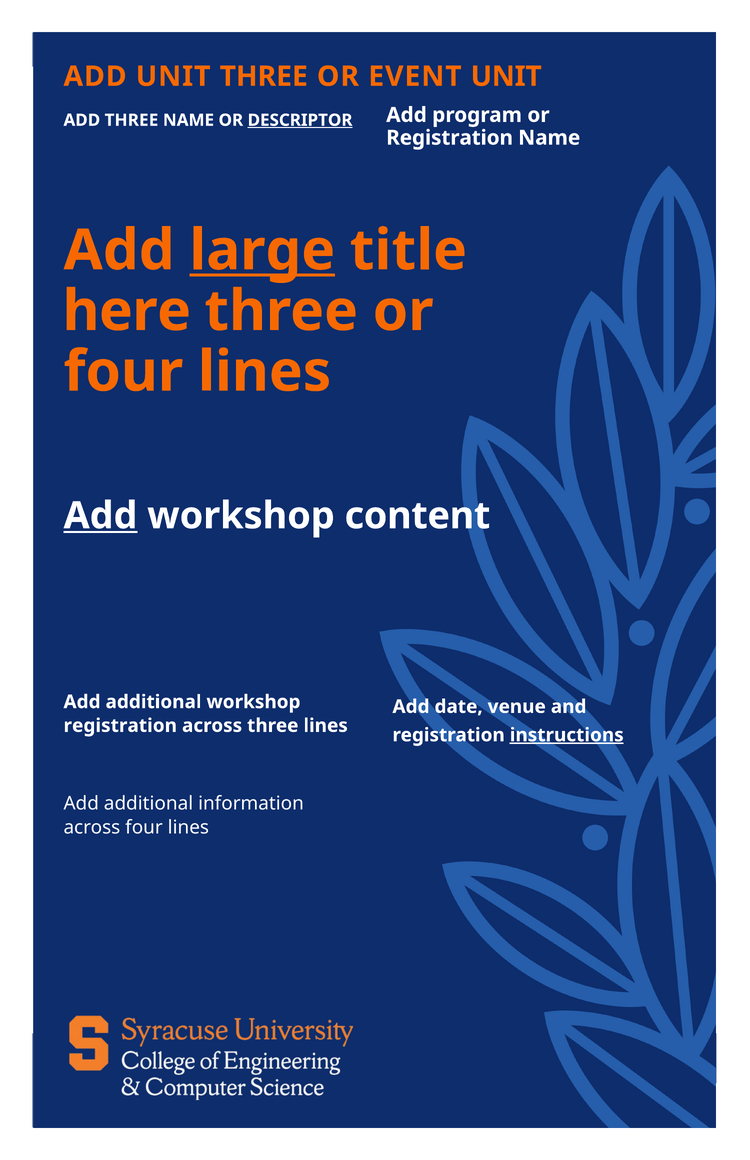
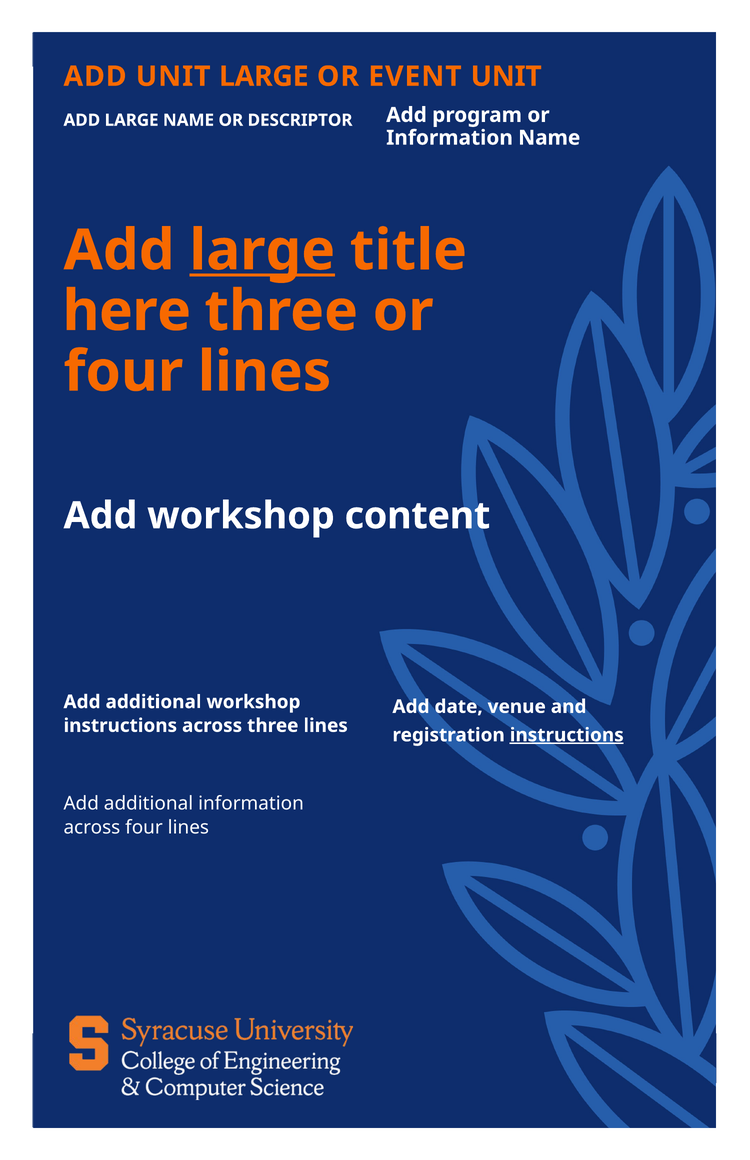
UNIT THREE: THREE -> LARGE (264, 76)
THREE: THREE -> LARGE (132, 120)
DESCRIPTOR underline: present -> none (300, 120)
Registration: Registration -> Information (450, 138)
Add underline: present -> none (101, 515)
registration: registration -> instructions (120, 725)
